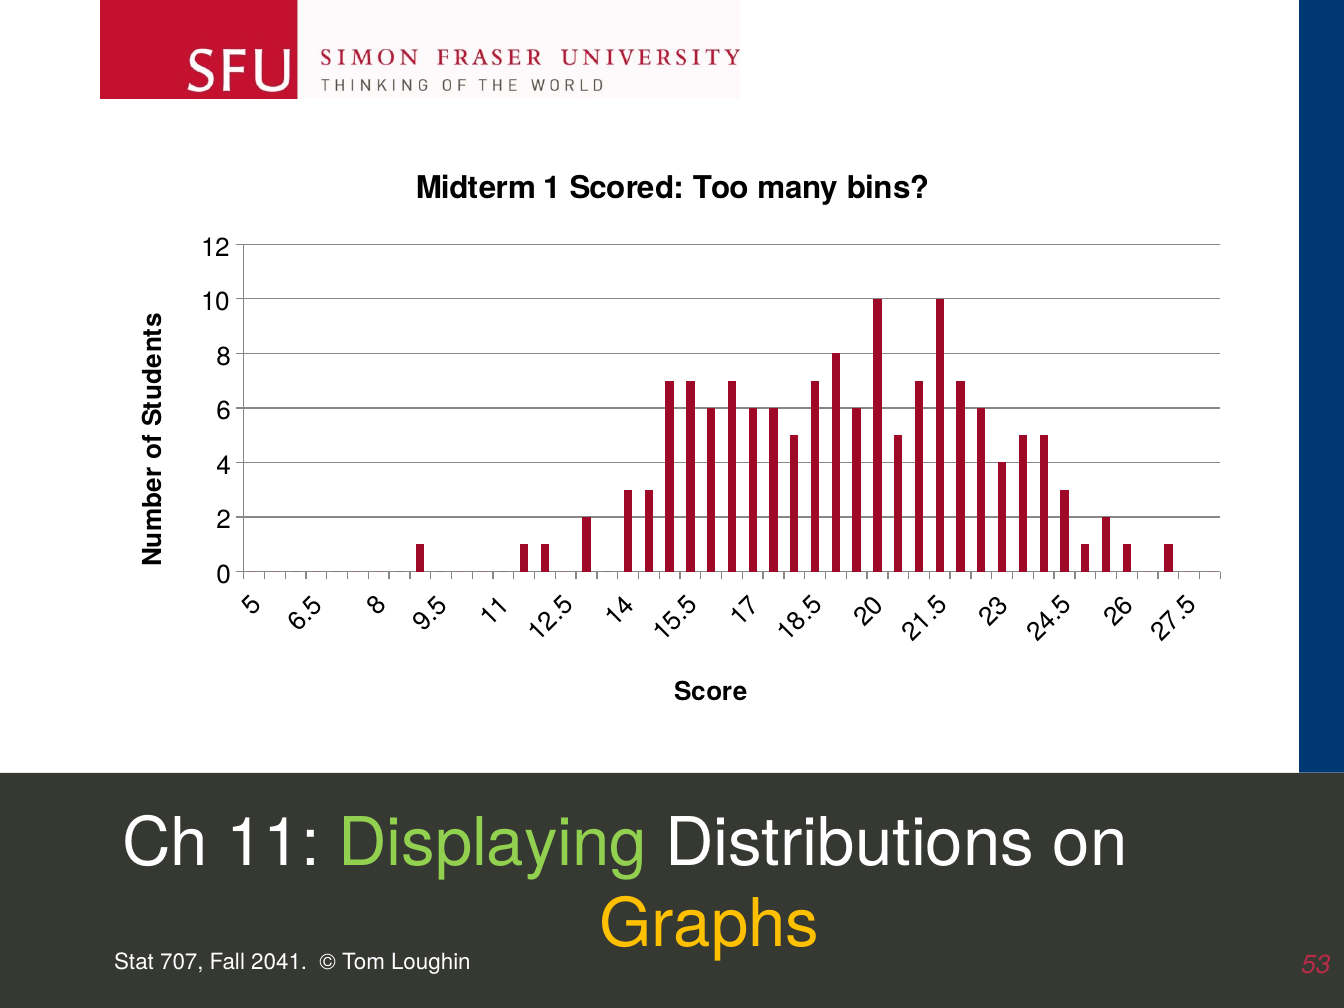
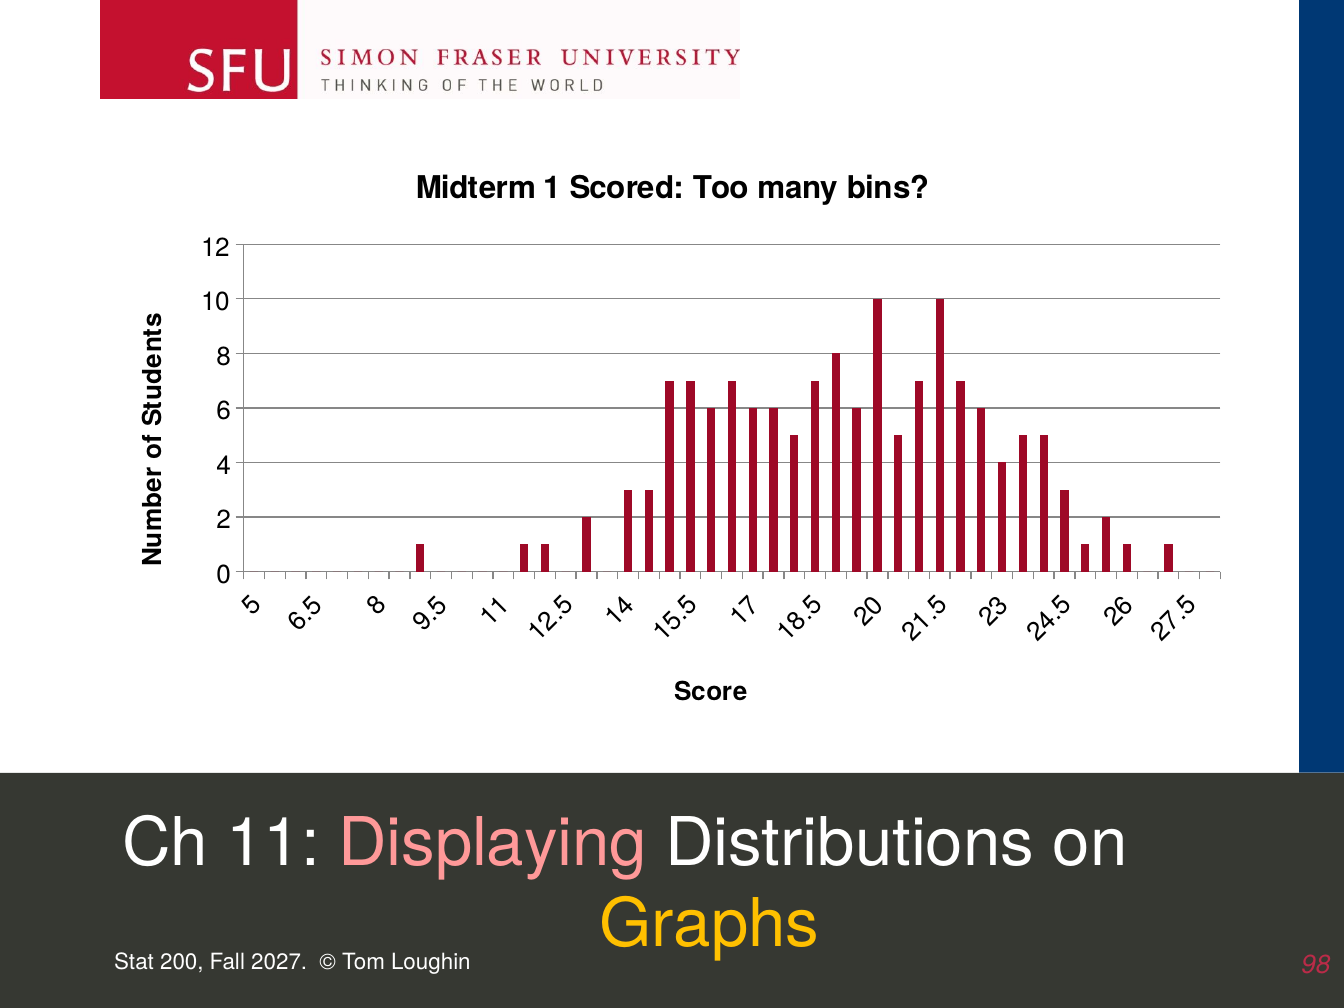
Displaying colour: light green -> pink (493, 844)
707: 707 -> 200 (182, 963)
2041: 2041 -> 2027 (279, 963)
53: 53 -> 98 (1316, 965)
